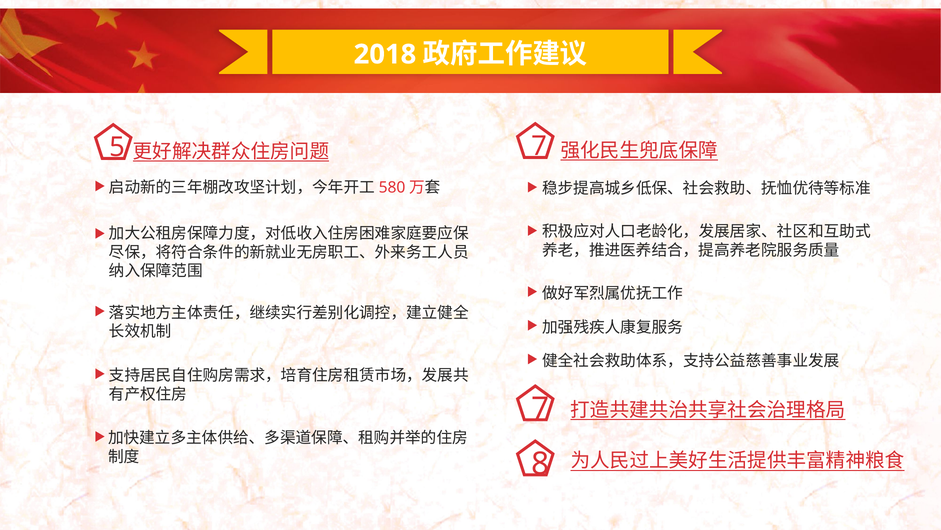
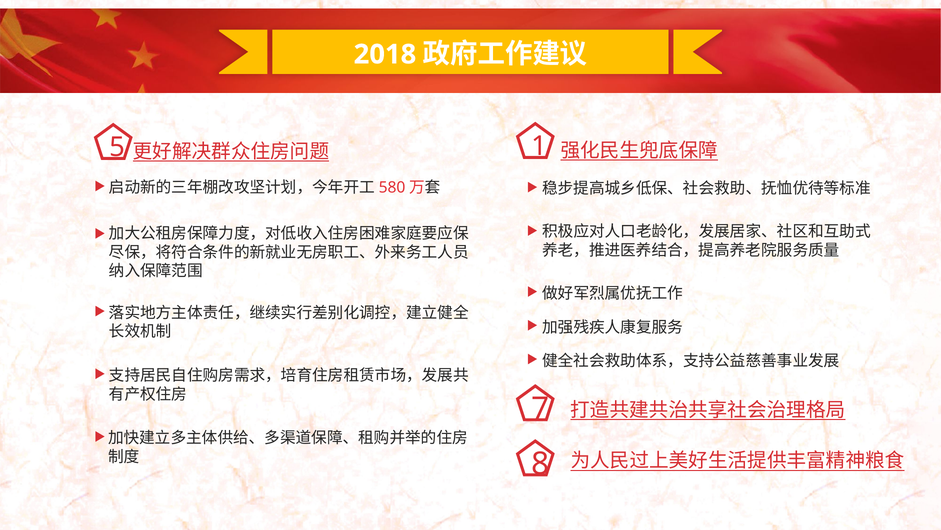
7: 7 -> 1 (539, 146)
